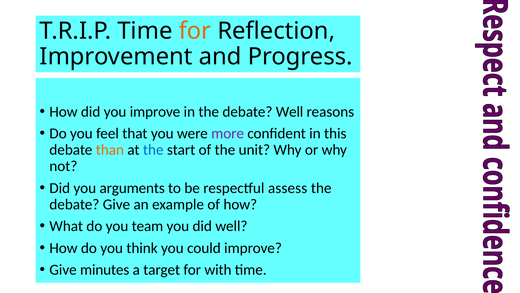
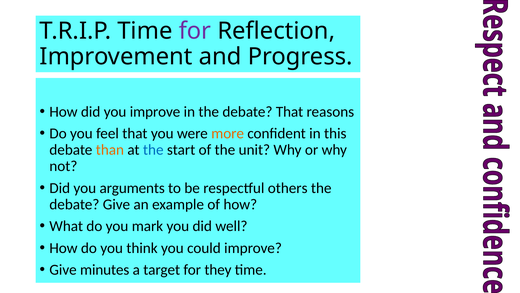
for colour: orange -> purple (195, 31)
debate Well: Well -> That (290, 111)
more colour: purple -> orange (228, 133)
assess: assess -> others (288, 188)
team: team -> mark (147, 226)
with: with -> they (218, 269)
